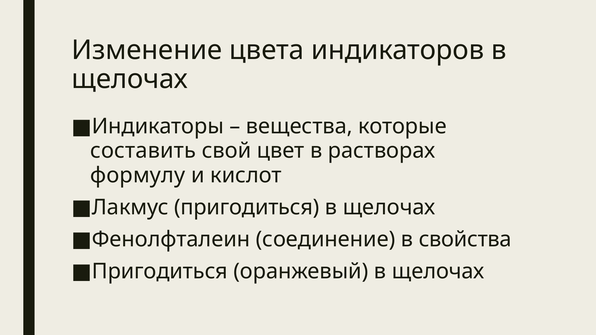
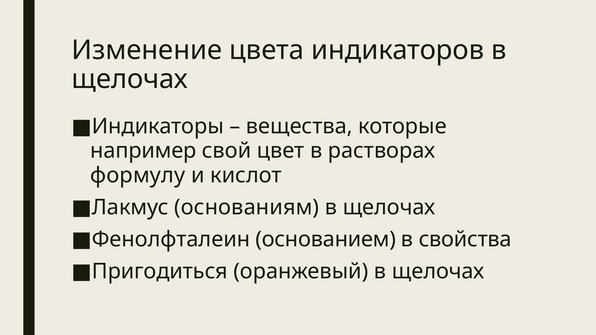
составить: составить -> например (143, 151)
Лакмус пригодиться: пригодиться -> основаниям (247, 207)
соединение: соединение -> основанием (326, 239)
